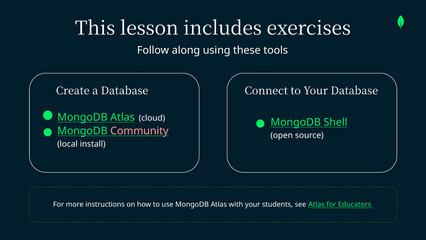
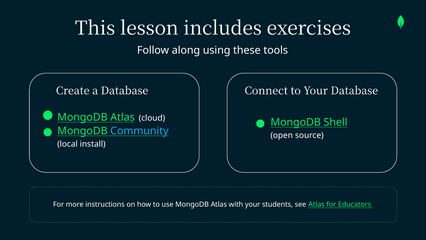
Community colour: pink -> light blue (139, 131)
